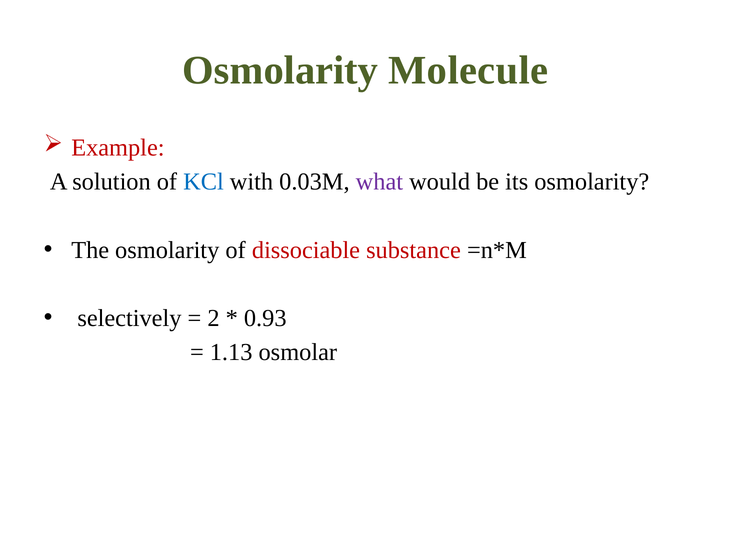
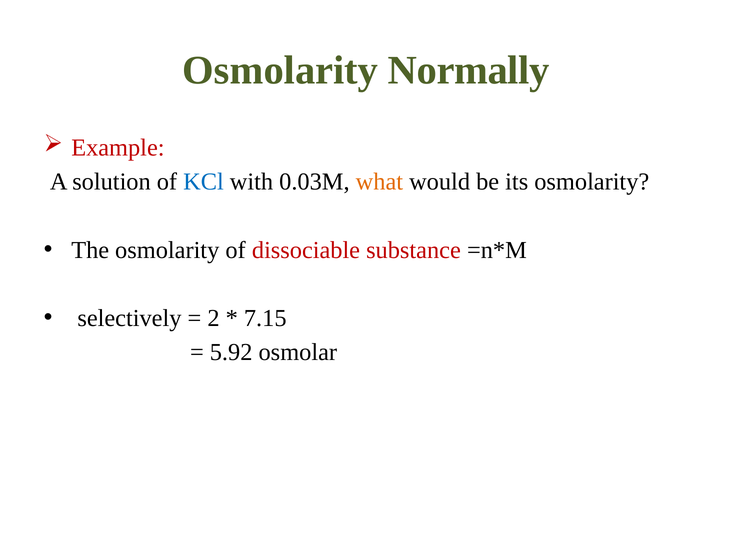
Molecule: Molecule -> Normally (469, 70)
what colour: purple -> orange (379, 182)
0.93: 0.93 -> 7.15 (265, 318)
1.13: 1.13 -> 5.92 (231, 353)
